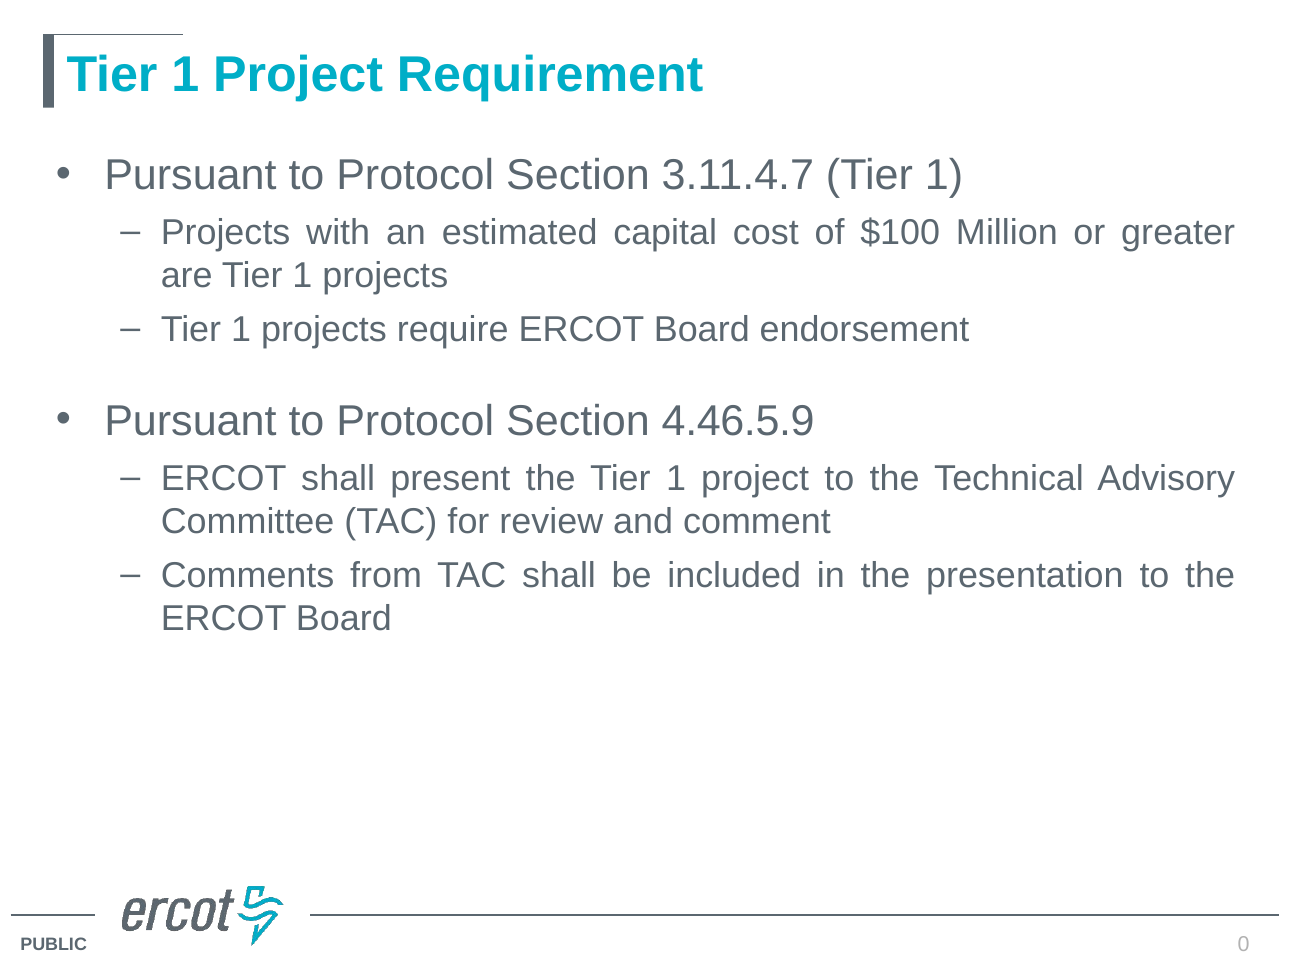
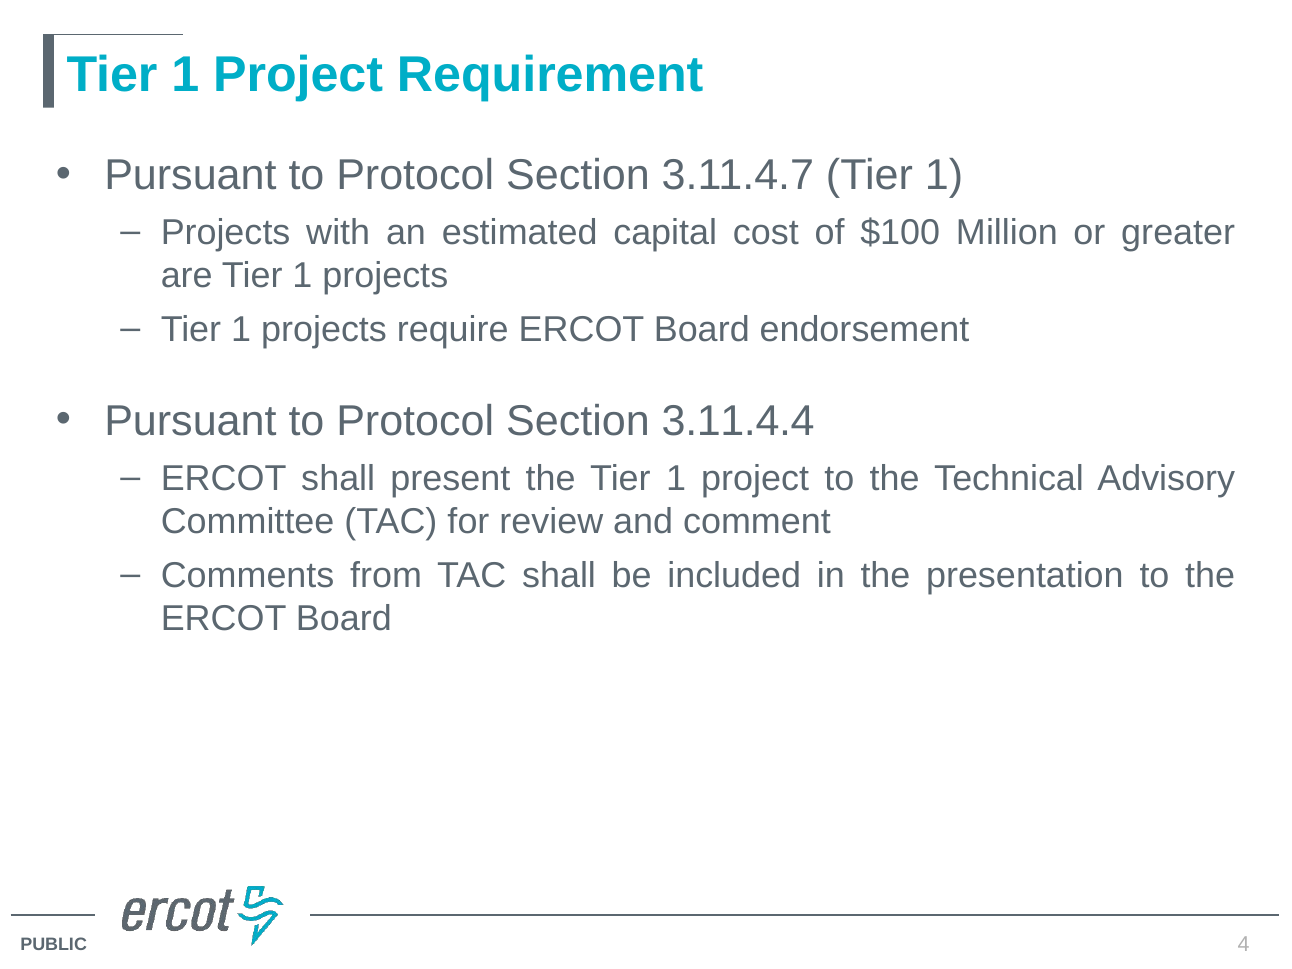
4.46.5.9: 4.46.5.9 -> 3.11.4.4 (738, 421)
0: 0 -> 4 (1244, 944)
